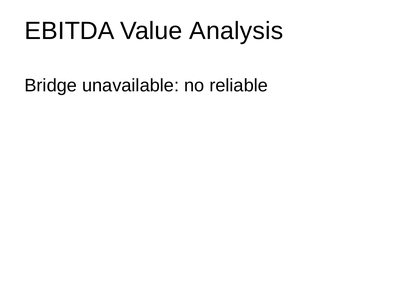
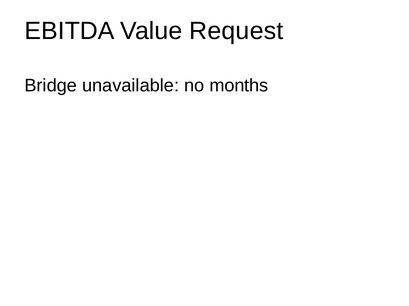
Analysis: Analysis -> Request (236, 31)
reliable: reliable -> months (239, 86)
